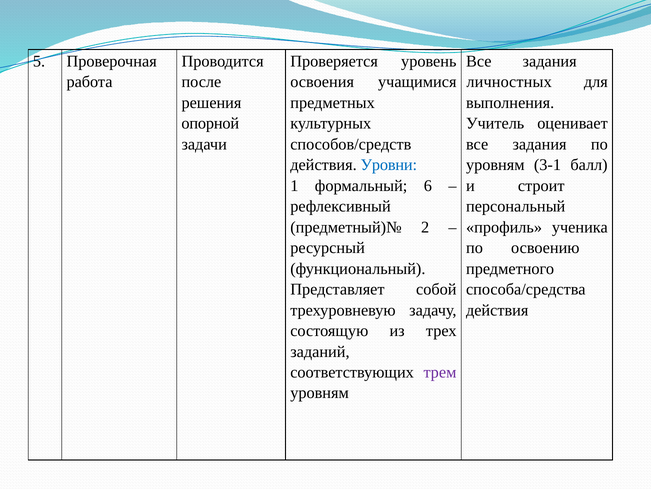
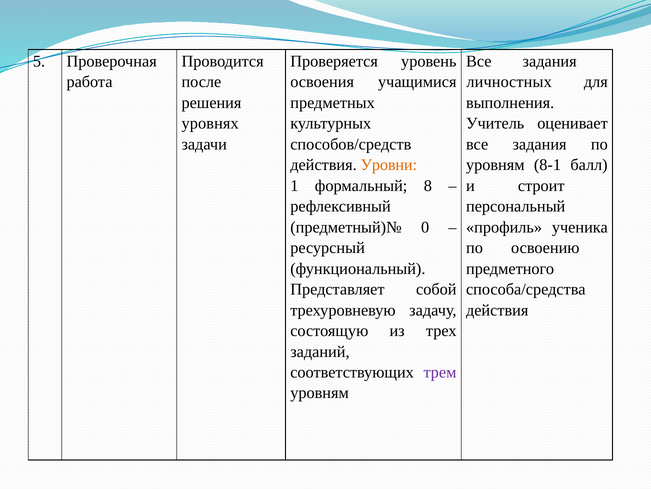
опорной: опорной -> уровнях (210, 123)
Уровни colour: blue -> orange (389, 165)
3-1: 3-1 -> 8-1 (547, 165)
6: 6 -> 8 (428, 185)
2: 2 -> 0 (425, 227)
